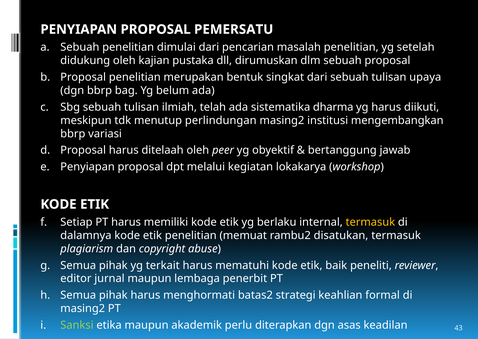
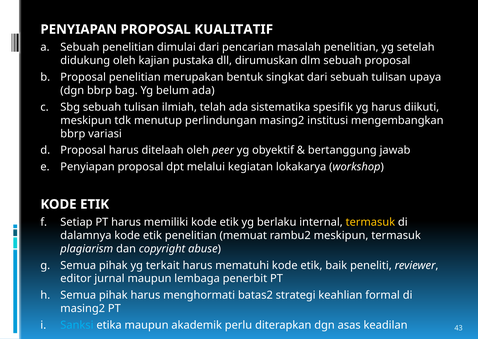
PEMERSATU: PEMERSATU -> KUALITATIF (234, 29)
dharma: dharma -> spesifik (333, 107)
rambu2 disatukan: disatukan -> meskipun (341, 235)
Sanksi colour: light green -> light blue (77, 325)
